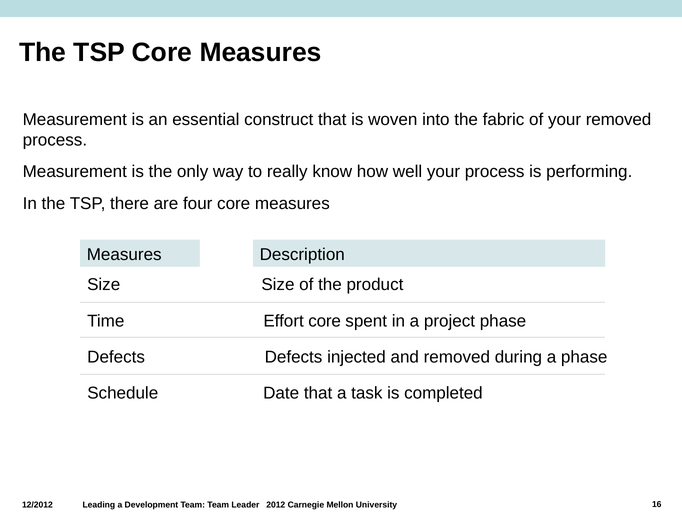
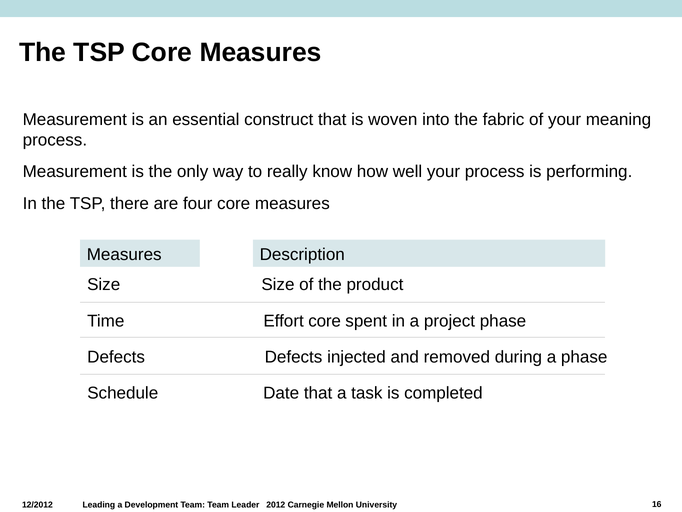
your removed: removed -> meaning (618, 119)
